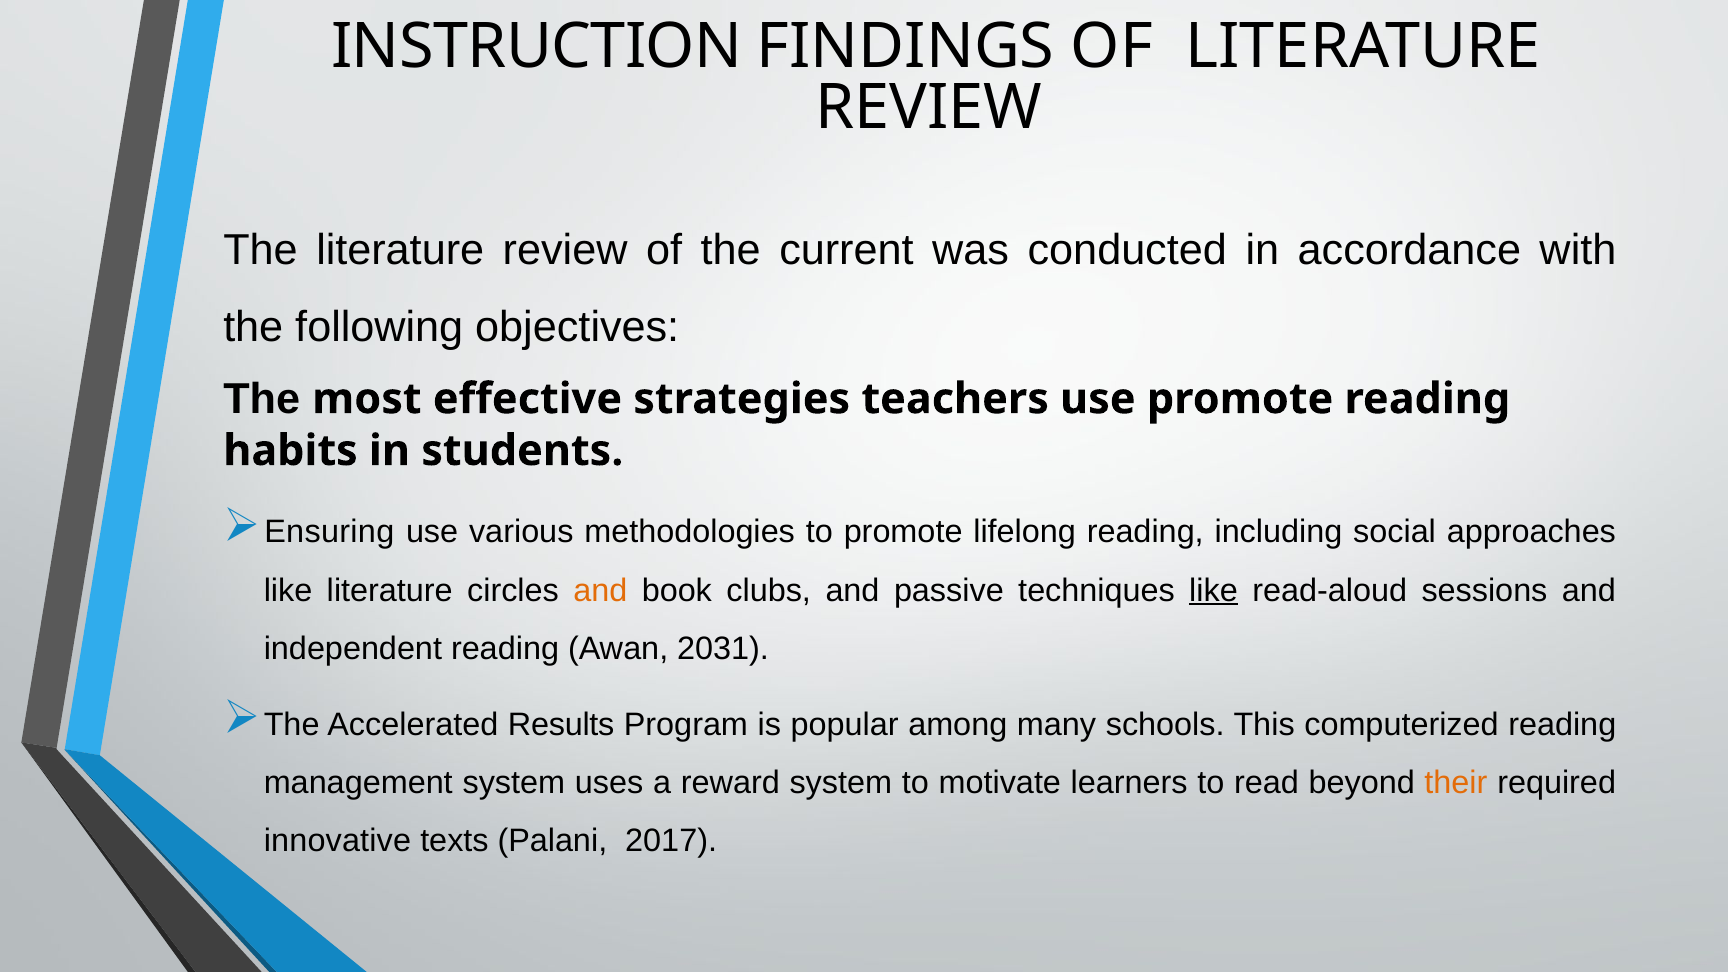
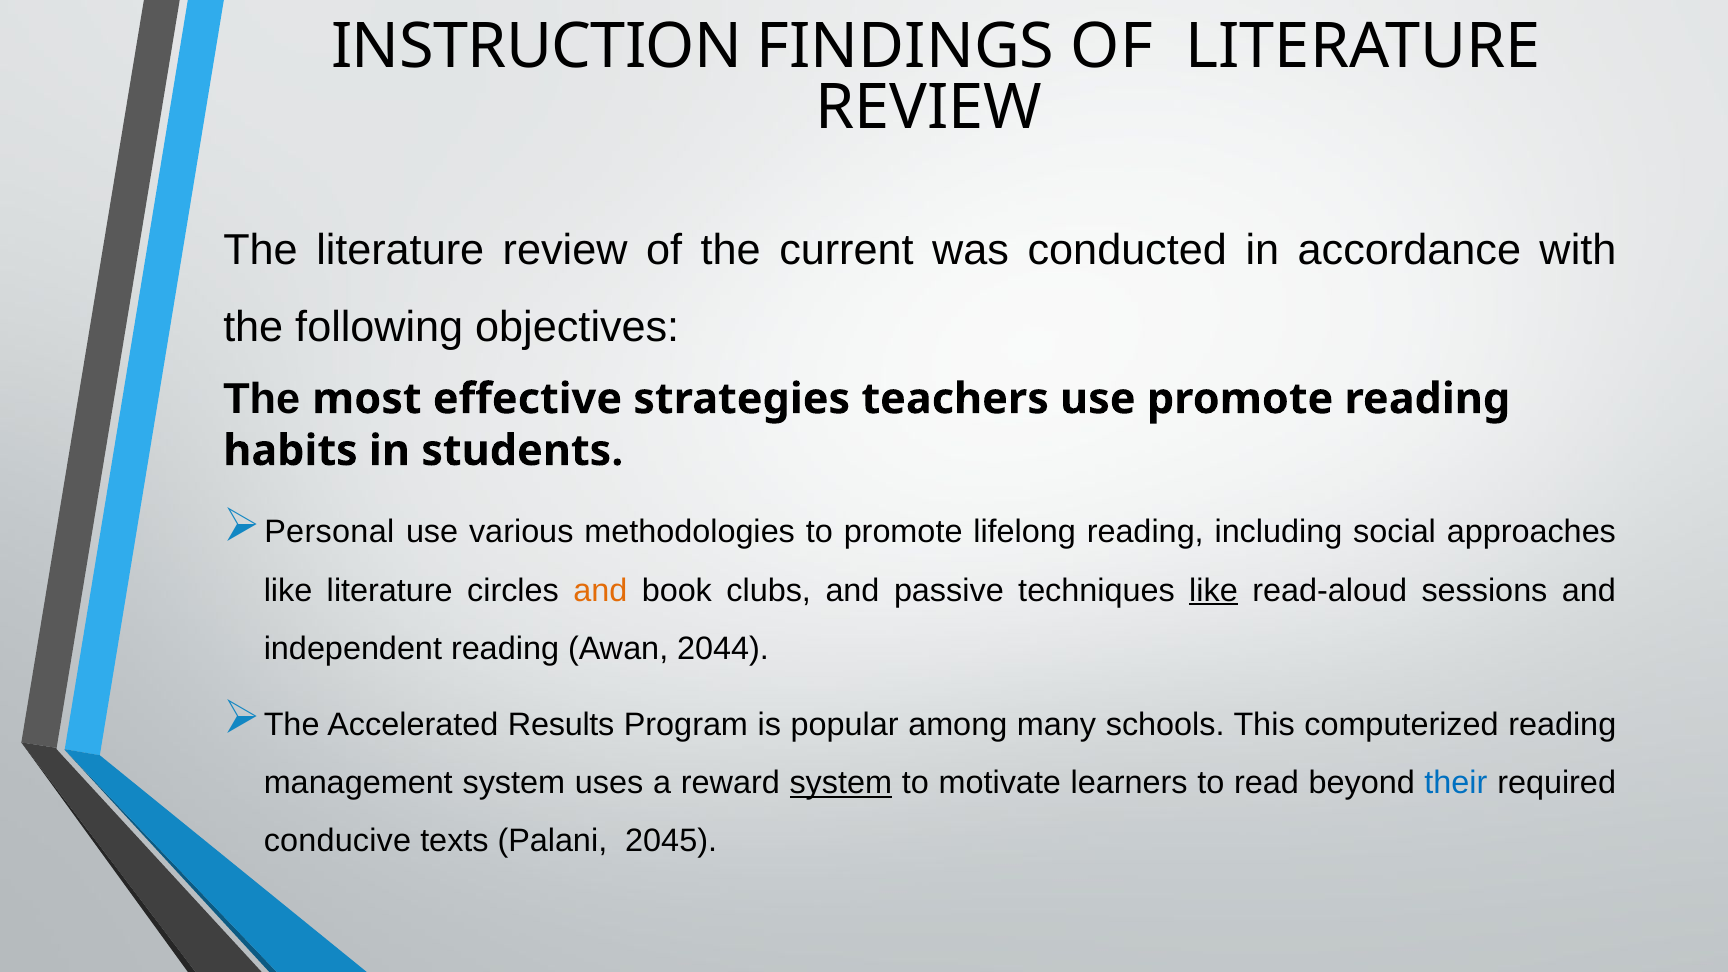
Ensuring: Ensuring -> Personal (329, 532)
2031: 2031 -> 2044 (723, 649)
system underline: none -> present (841, 783)
their colour: orange -> blue (1456, 783)
innovative: innovative -> conducive (337, 841)
2017: 2017 -> 2045 (671, 841)
